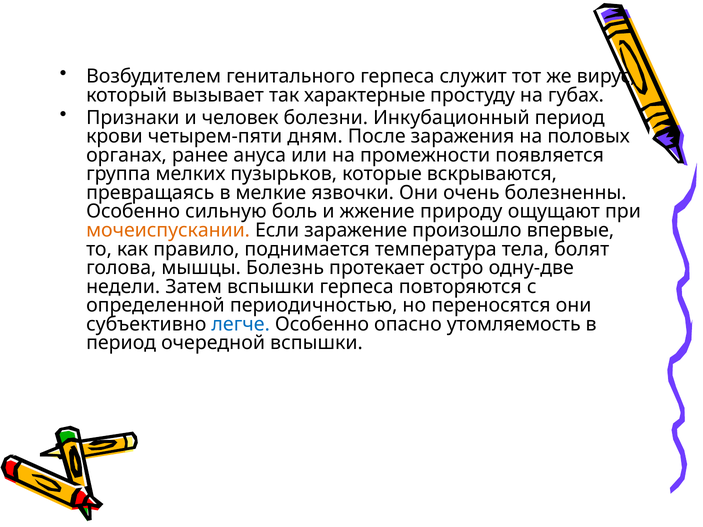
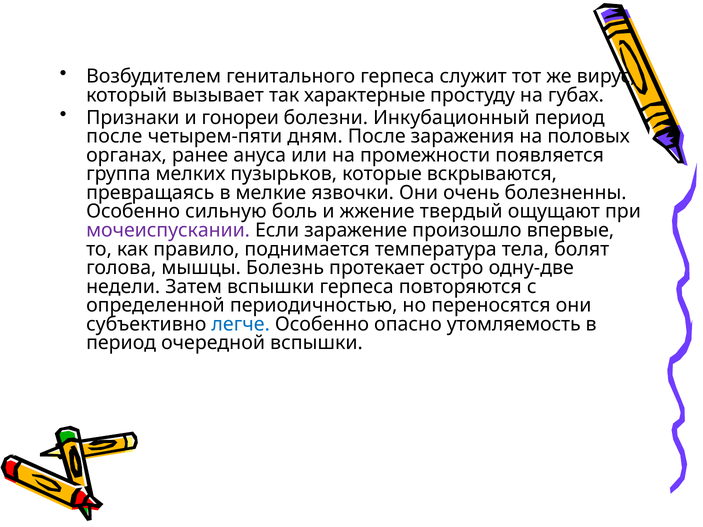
человек: человек -> гонореи (240, 118)
крови: крови -> после (114, 137)
природу: природу -> твердый (461, 212)
мочеиспускании colour: orange -> purple (168, 230)
